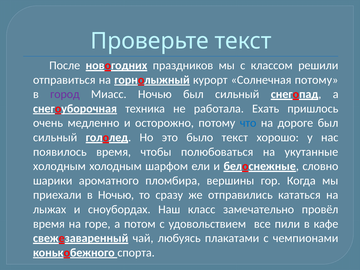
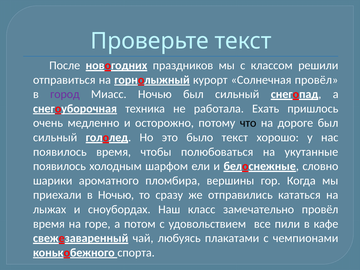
Солнечная потому: потому -> провёл (316, 80)
что colour: blue -> black (248, 123)
холодным: холодным -> появилось (59, 166)
